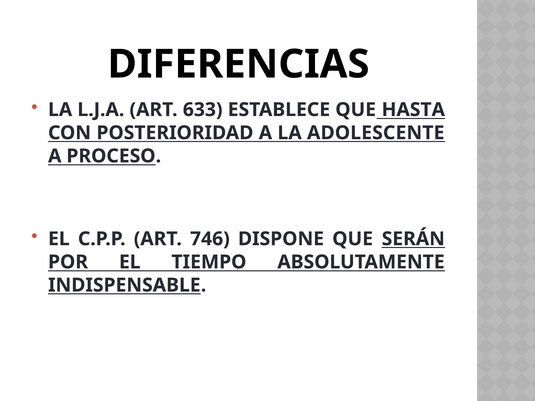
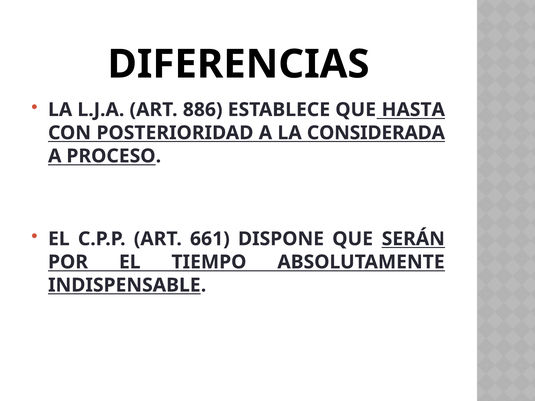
633: 633 -> 886 (203, 110)
ADOLESCENTE: ADOLESCENTE -> CONSIDERADA (376, 133)
746: 746 -> 661 (210, 239)
